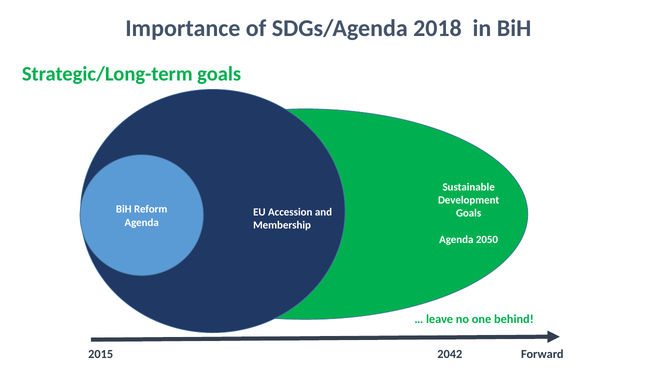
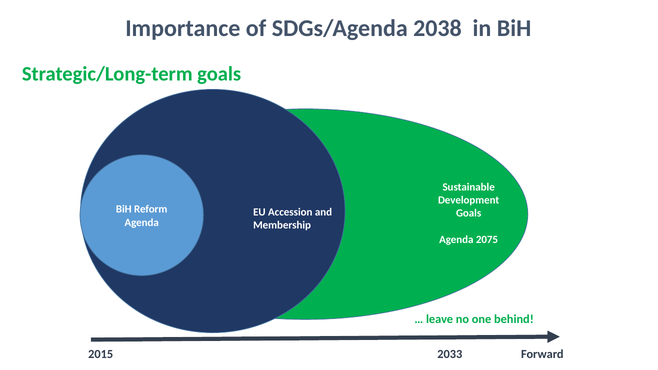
2018: 2018 -> 2038 (437, 28)
2050: 2050 -> 2075 (487, 240)
2042: 2042 -> 2033 (450, 354)
